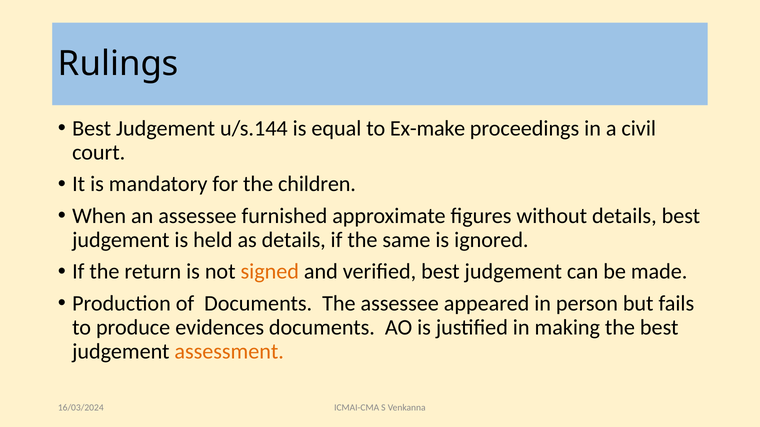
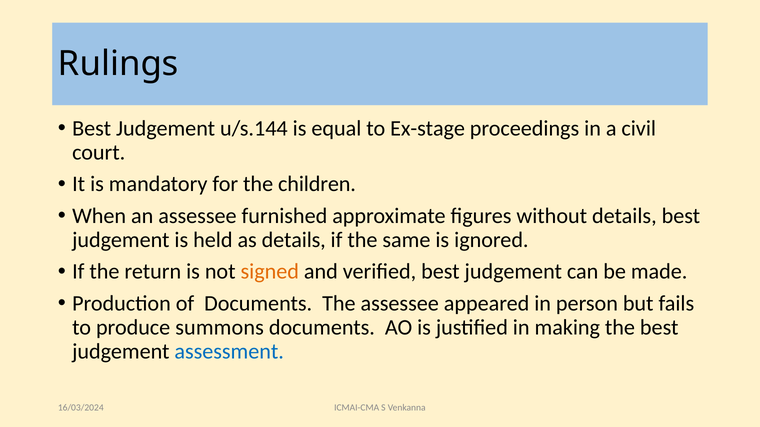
Ex-make: Ex-make -> Ex-stage (428, 128)
evidences: evidences -> summons (220, 328)
assessment colour: orange -> blue (229, 352)
